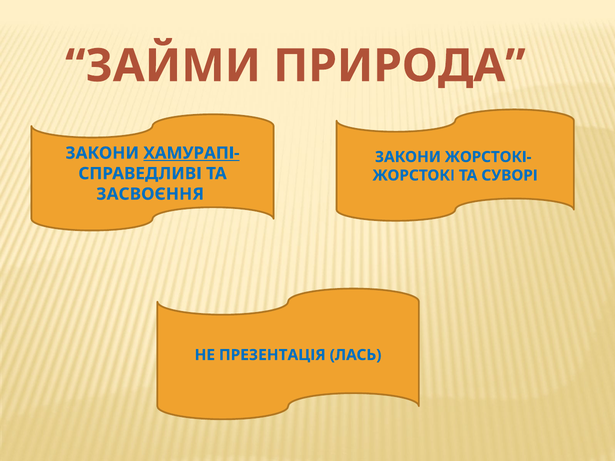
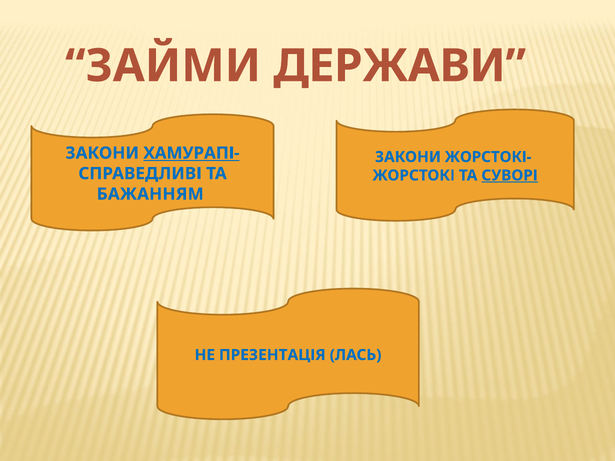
ПРИРОДА: ПРИРОДА -> ДЕРЖАВИ (400, 66)
СУВОРІ underline: none -> present (510, 176)
ЗАСВОЄННЯ: ЗАСВОЄННЯ -> БАЖАННЯМ (150, 194)
